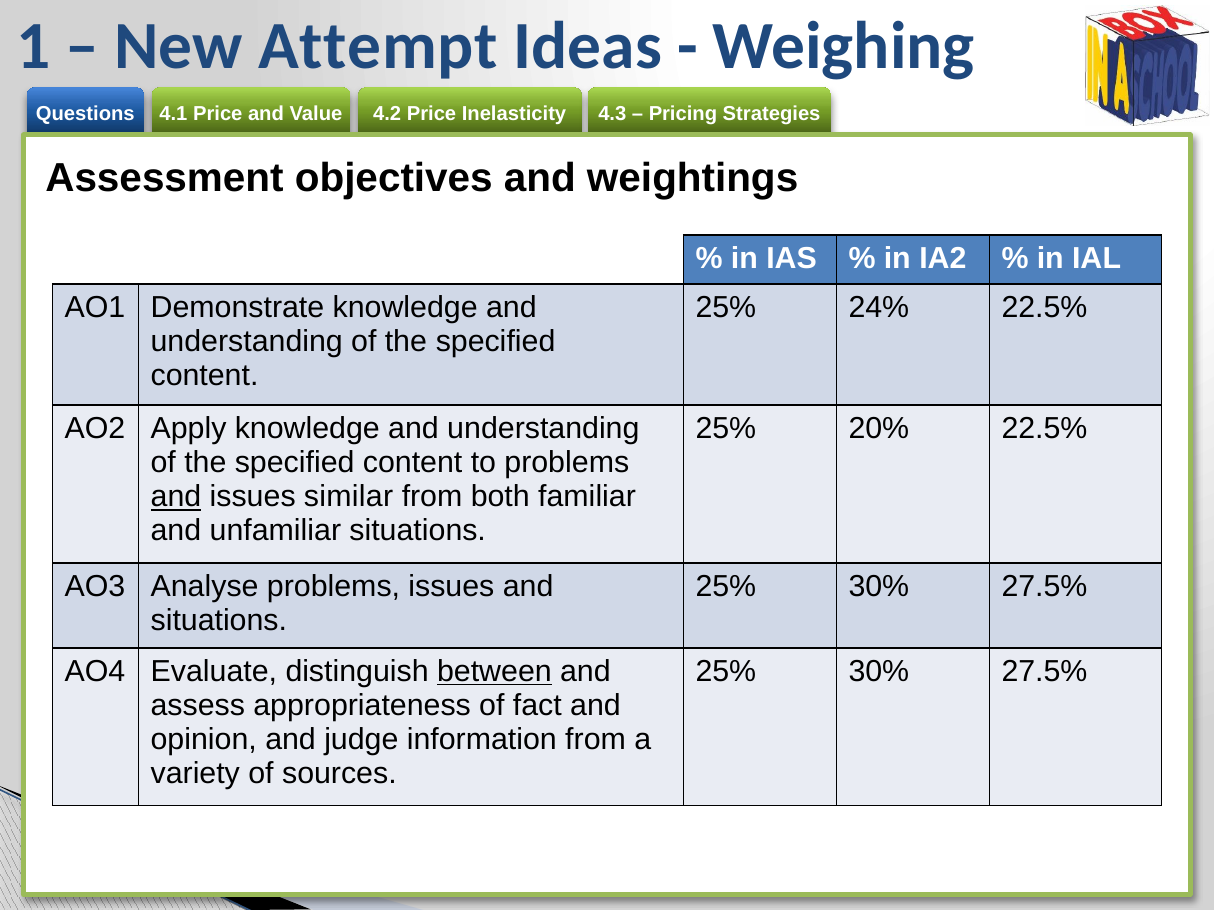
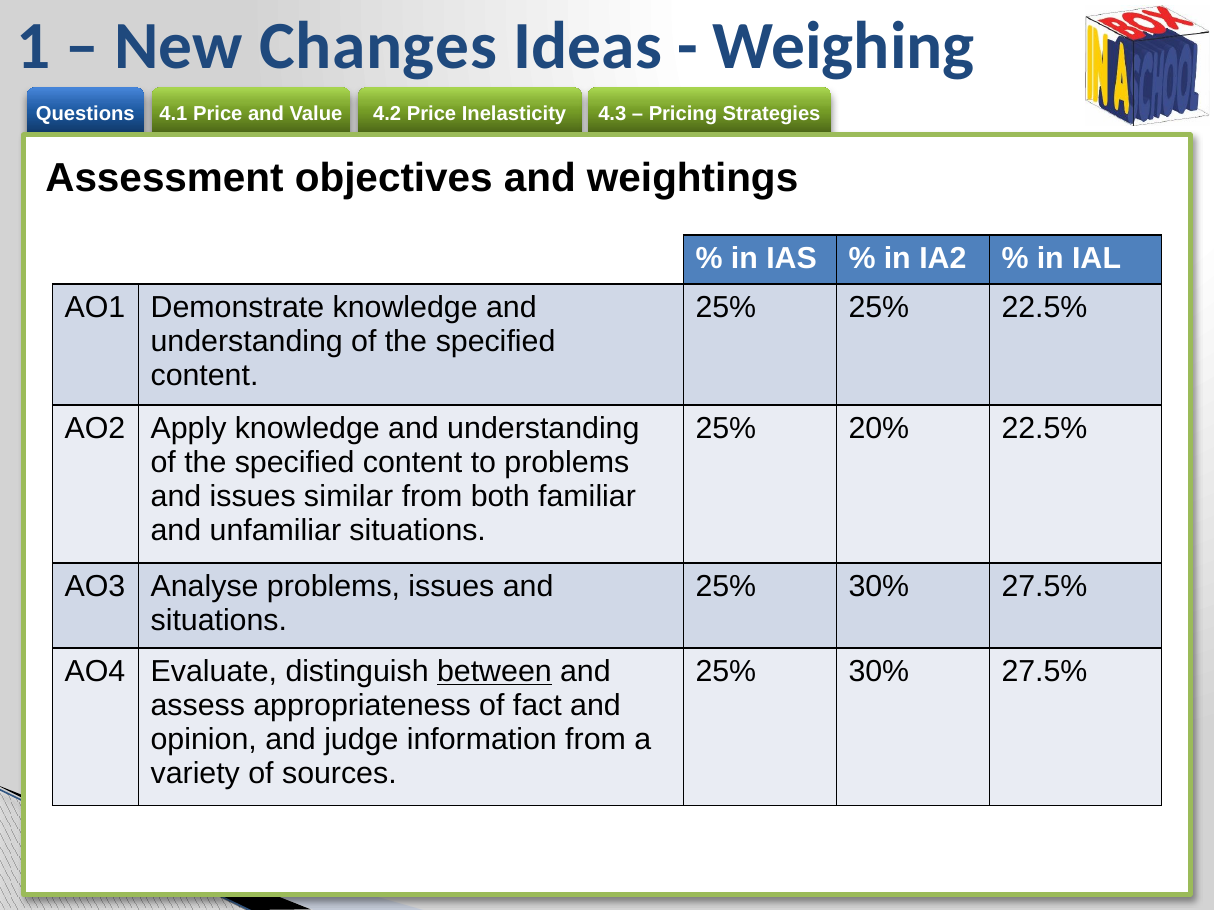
Attempt: Attempt -> Changes (378, 46)
25% 24%: 24% -> 25% (879, 308)
and underline: present -> none (176, 497)
